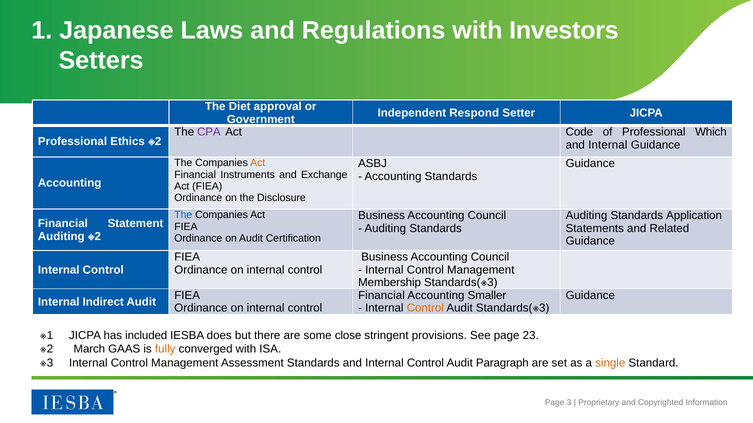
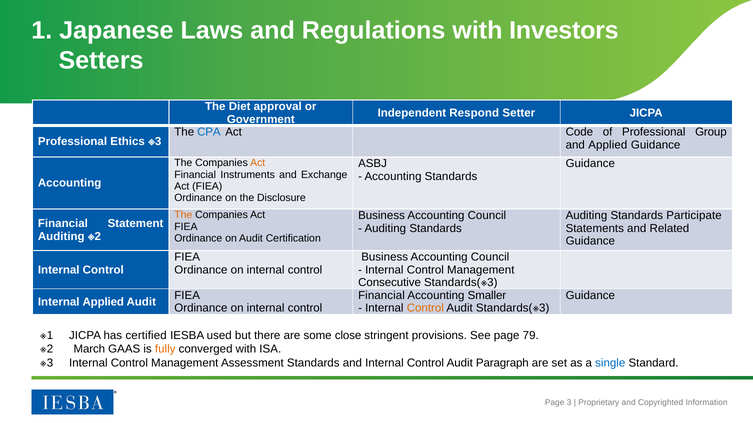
CPA colour: purple -> blue (209, 132)
Which: Which -> Group (711, 132)
Ethics 2: 2 -> 3 (158, 142)
Internal: Internal -> Applied (608, 145)
The colour: blue -> orange (183, 215)
Application: Application -> Participate (694, 216)
Membership: Membership -> Consecutive (390, 283)
Internal Indirect: Indirect -> Applied (103, 302)
included: included -> certified (146, 336)
does: does -> used (219, 336)
23: 23 -> 79 (531, 336)
single colour: orange -> blue (610, 363)
